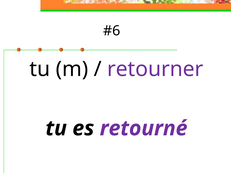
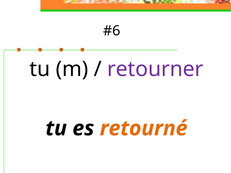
retourné colour: purple -> orange (144, 129)
